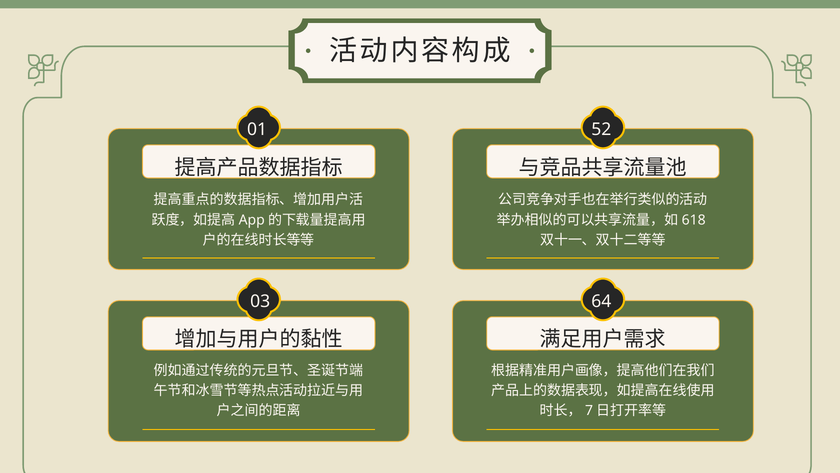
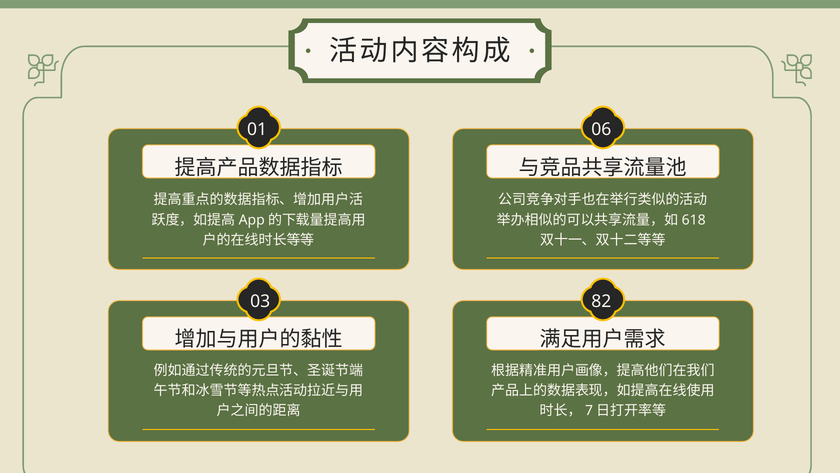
52: 52 -> 06 (601, 129)
64: 64 -> 82 (601, 301)
